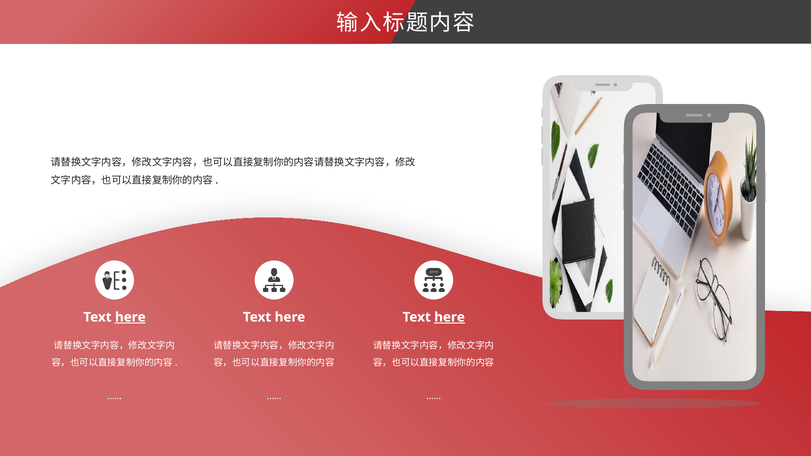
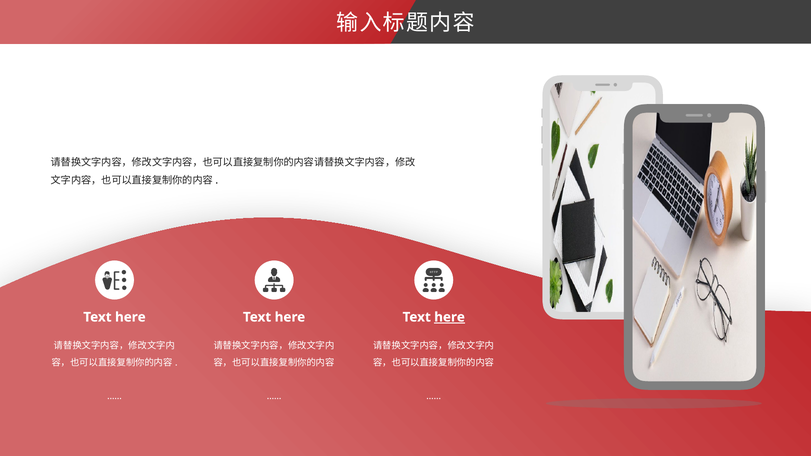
here underline: present -> none (130, 317)
